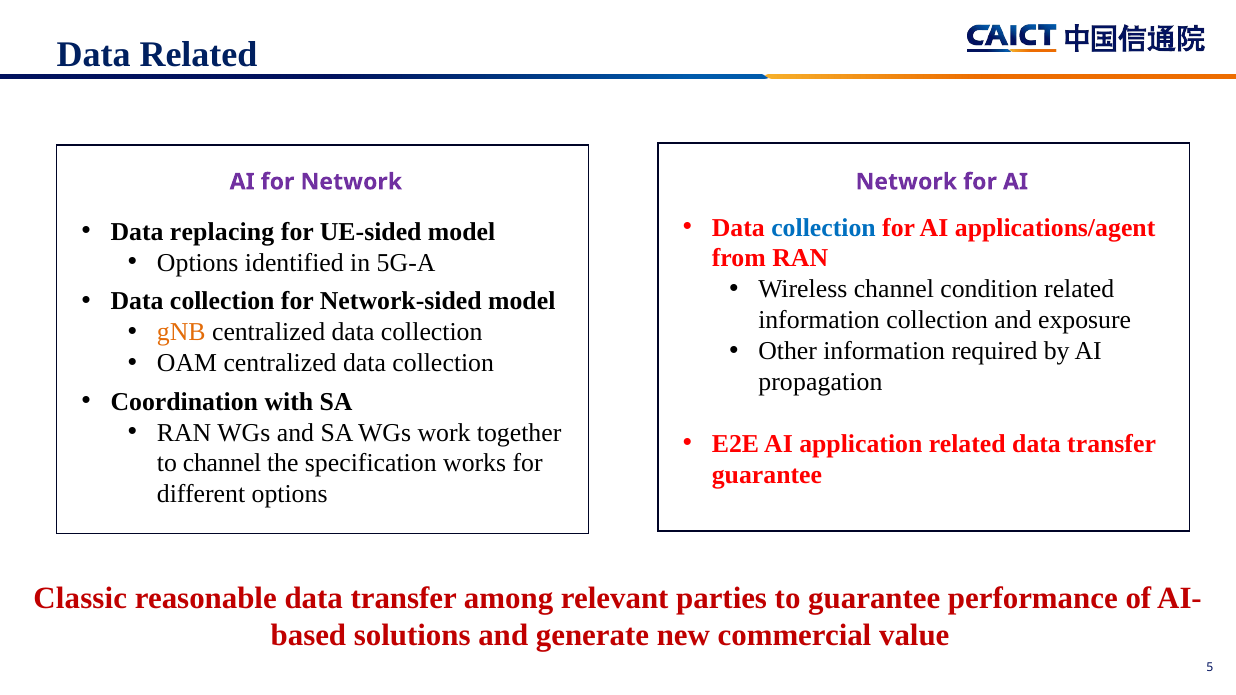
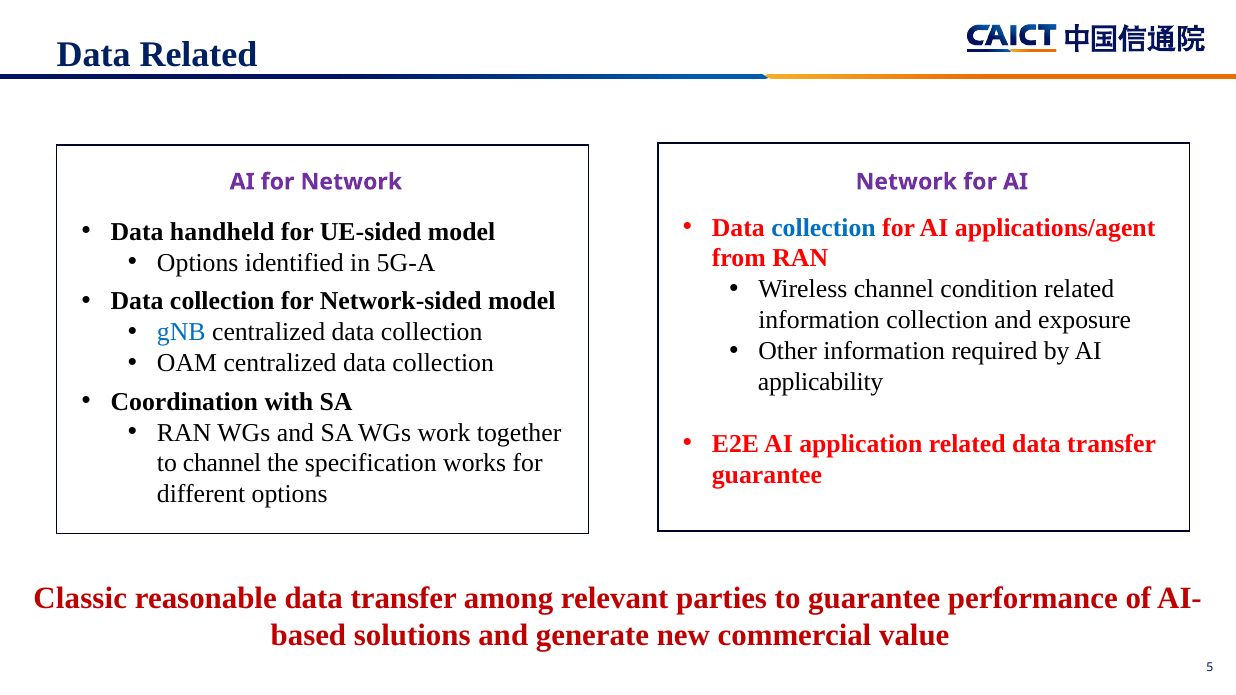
replacing: replacing -> handheld (222, 232)
gNB colour: orange -> blue (181, 332)
propagation: propagation -> applicability (821, 382)
